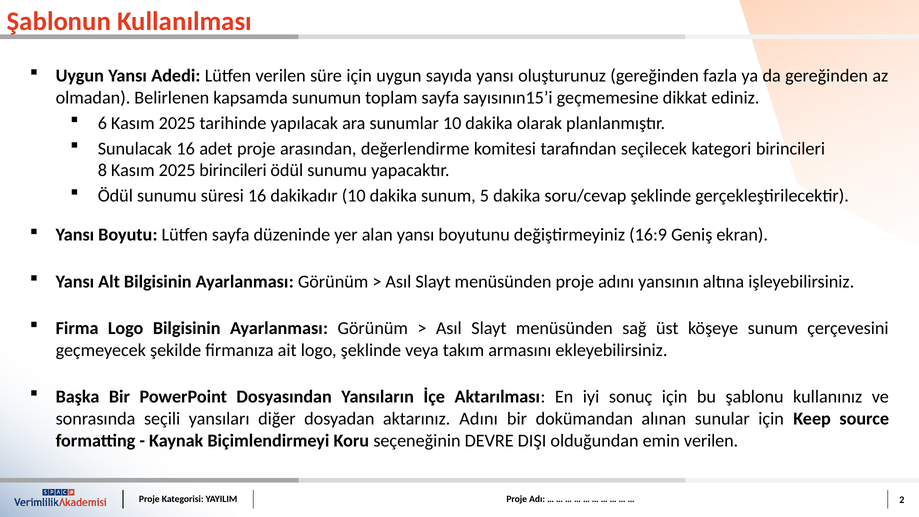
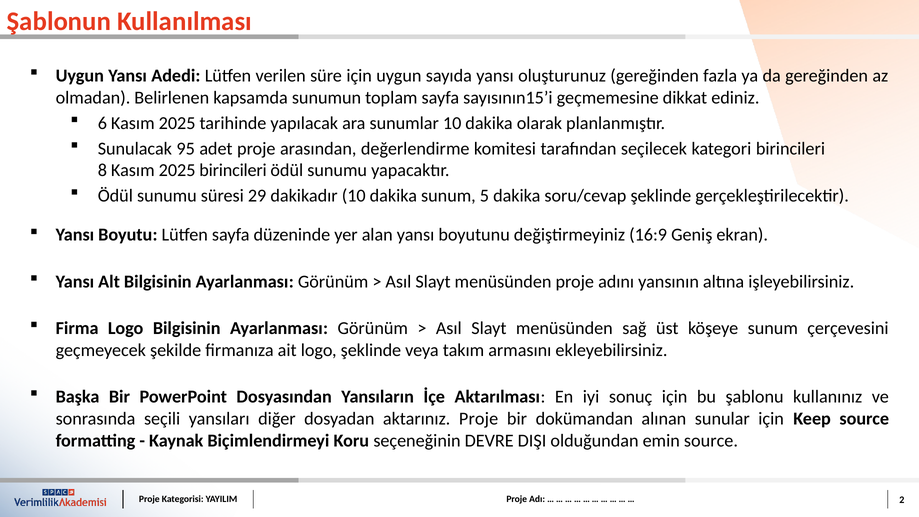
Sunulacak 16: 16 -> 95 (186, 149)
süresi 16: 16 -> 29 (257, 196)
aktarınız Adını: Adını -> Proje (479, 419)
emin verilen: verilen -> source (711, 441)
